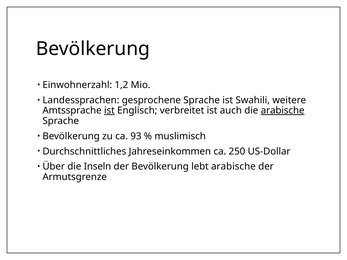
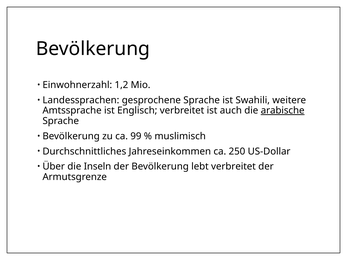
ist underline: present -> none (109, 111)
93: 93 -> 99 (136, 136)
lebt arabische: arabische -> verbreitet (233, 167)
